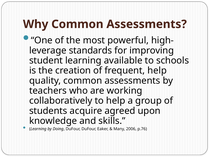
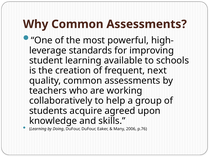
frequent help: help -> next (157, 70)
